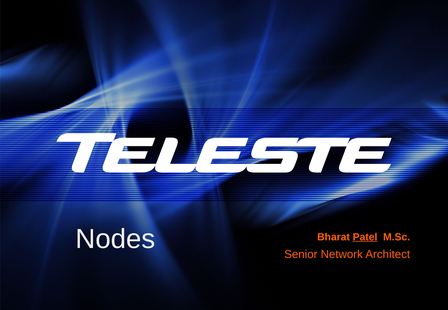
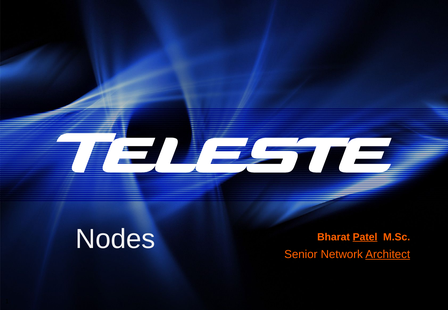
Architect underline: none -> present (388, 254)
